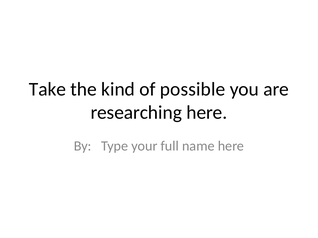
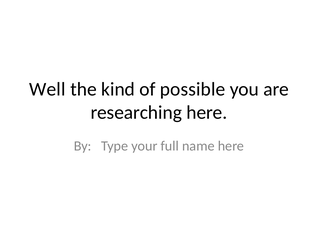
Take: Take -> Well (47, 89)
